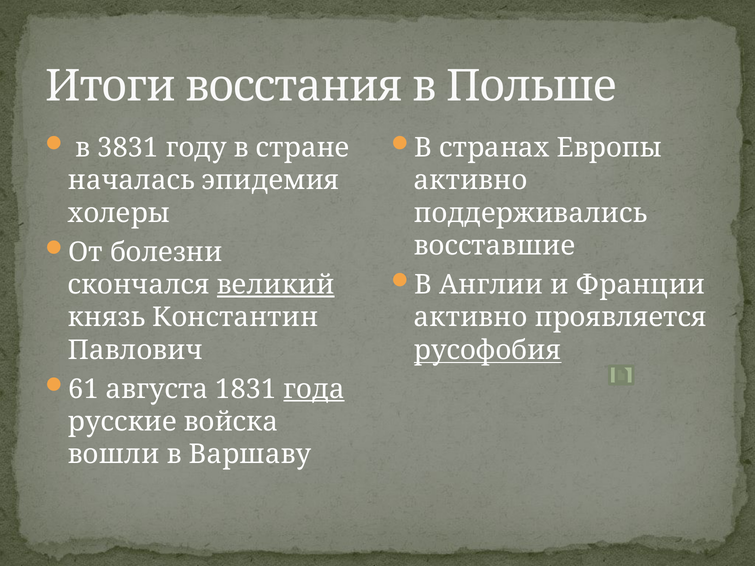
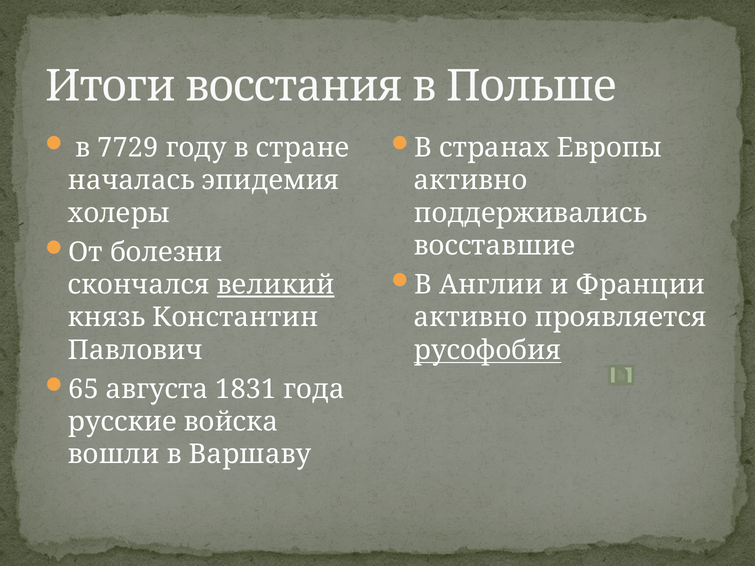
3831: 3831 -> 7729 (128, 148)
61: 61 -> 65 (84, 389)
года underline: present -> none (314, 389)
